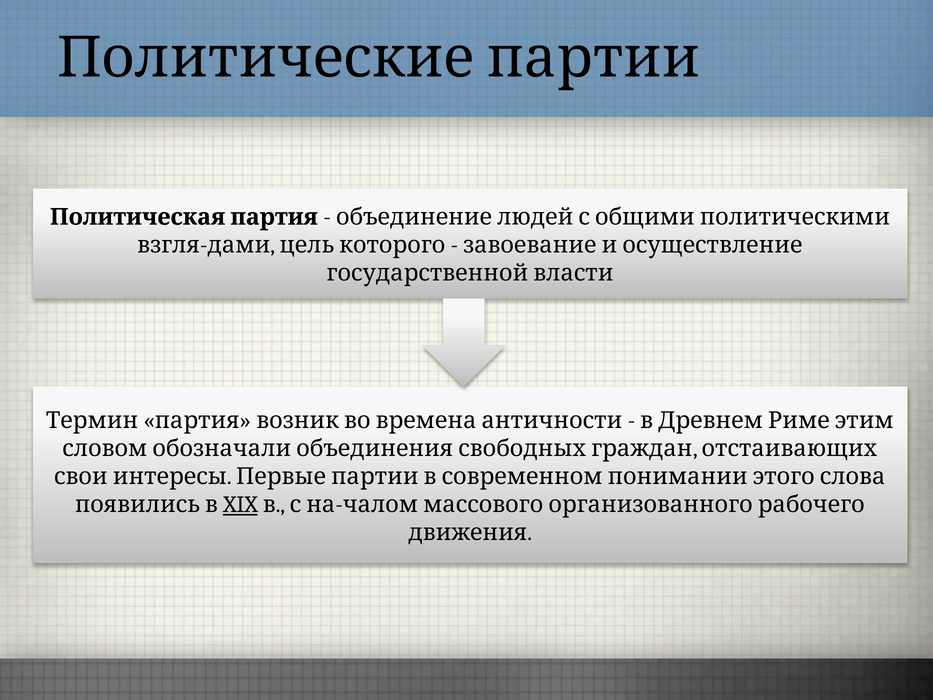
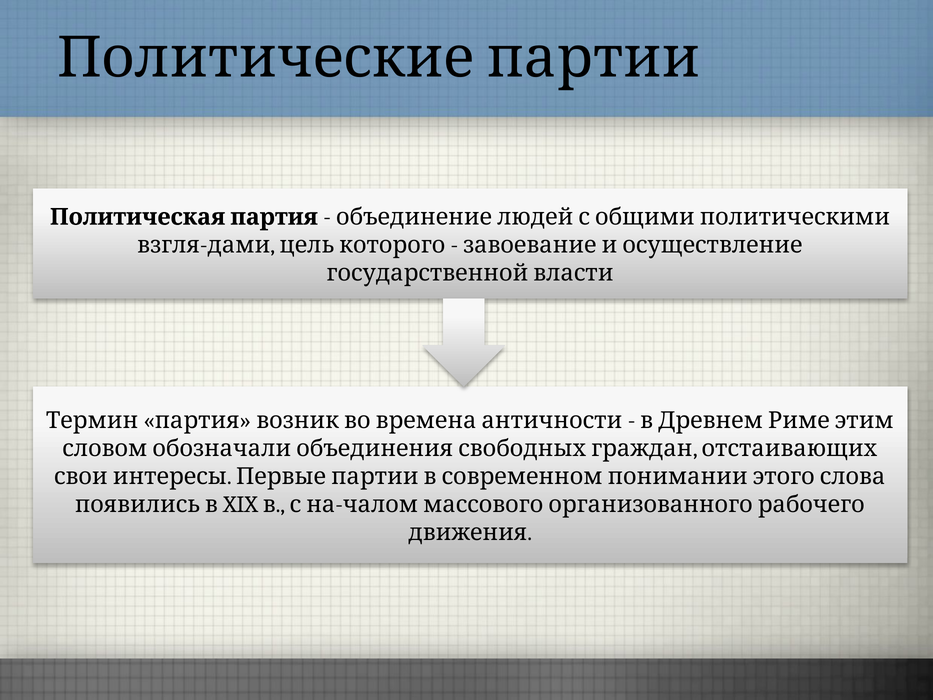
XIX underline: present -> none (240, 504)
